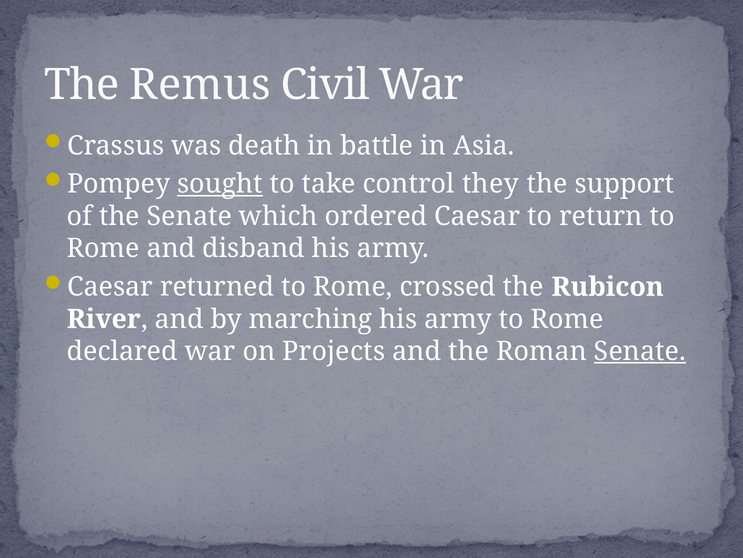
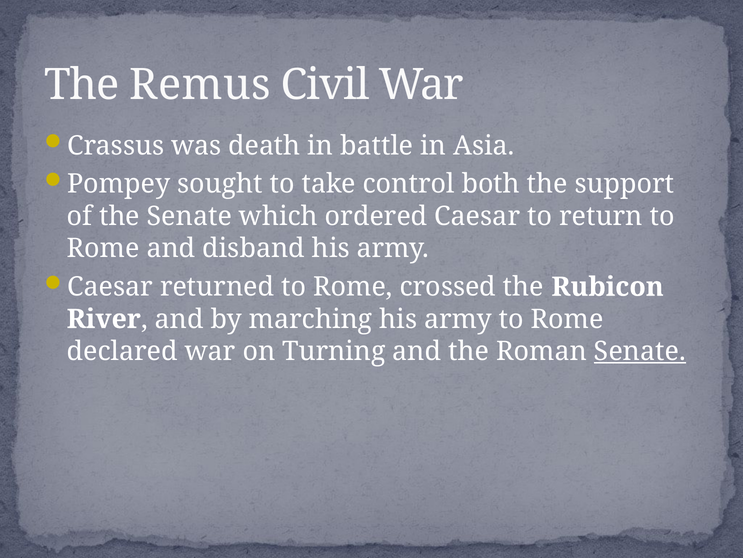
sought underline: present -> none (220, 184)
they: they -> both (491, 184)
Projects: Projects -> Turning (334, 351)
